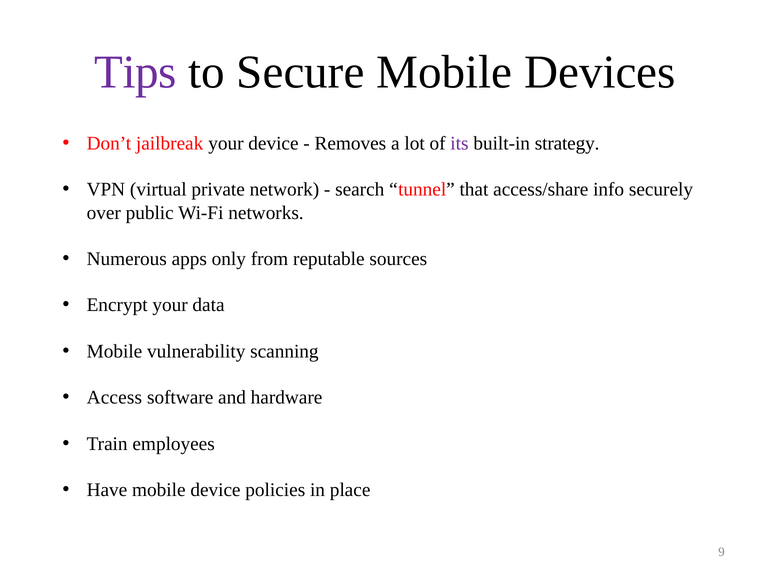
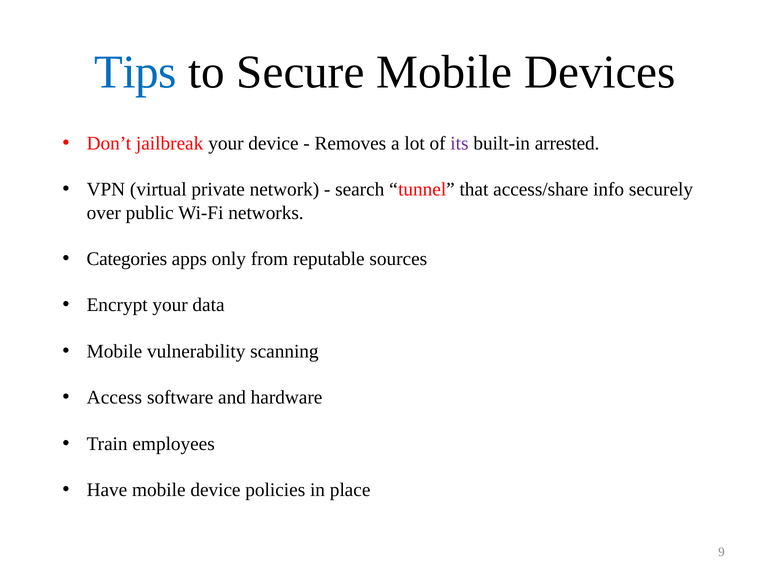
Tips colour: purple -> blue (136, 72)
strategy: strategy -> arrested (567, 143)
Numerous: Numerous -> Categories (127, 259)
